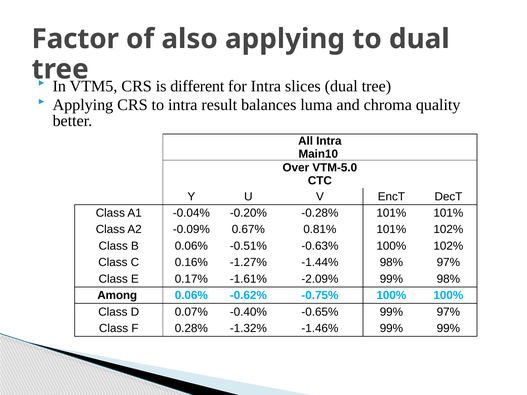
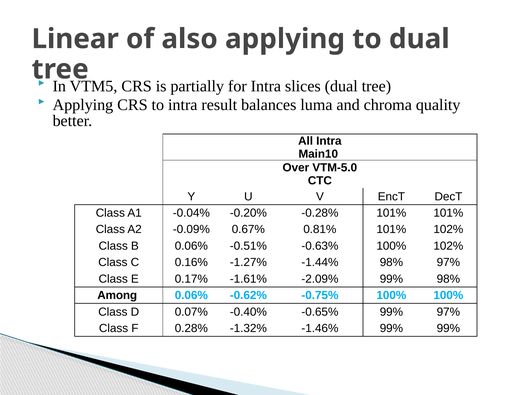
Factor: Factor -> Linear (75, 39)
different: different -> partially (197, 86)
